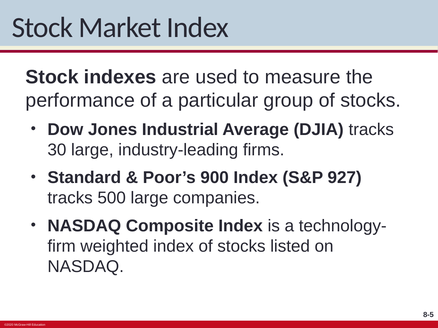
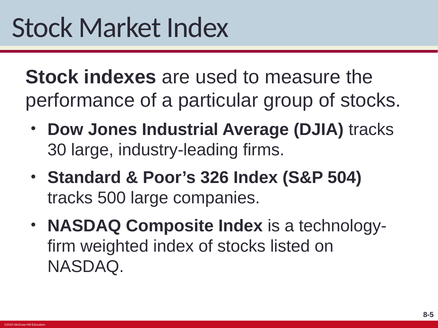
900: 900 -> 326 (215, 178)
927: 927 -> 504 (345, 178)
